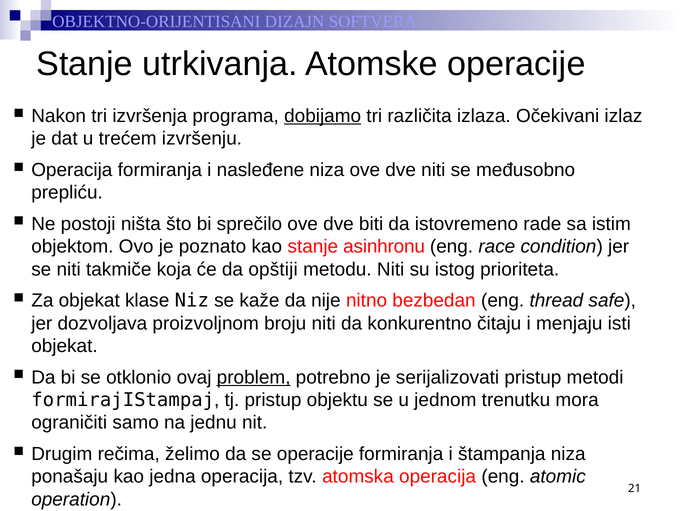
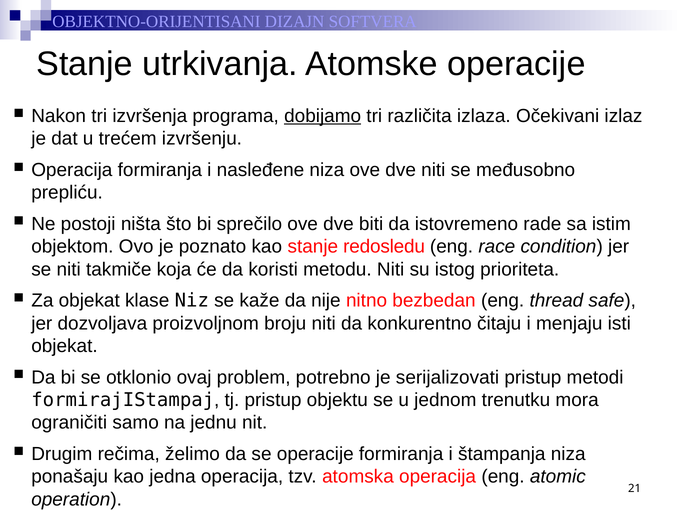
asinhronu: asinhronu -> redosledu (384, 247)
opštiji: opštiji -> koristi (273, 270)
problem underline: present -> none (254, 378)
